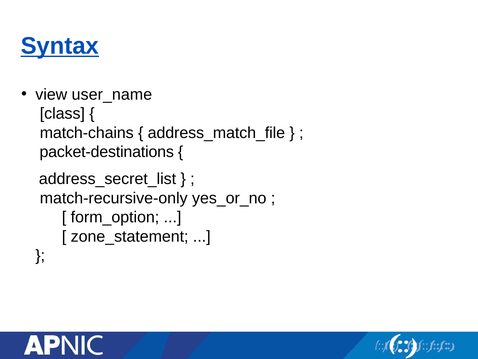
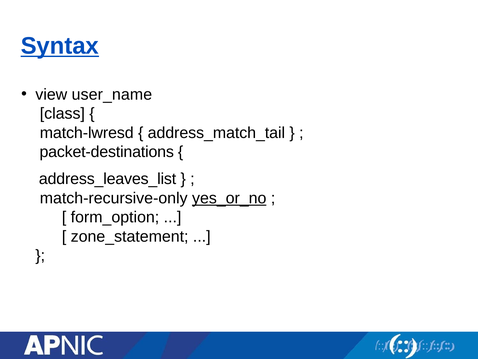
match-chains: match-chains -> match-lwresd (87, 133)
address_match_file: address_match_file -> address_match_tail (216, 133)
address_secret_list: address_secret_list -> address_leaves_list (108, 179)
yes_or_no underline: none -> present (229, 198)
